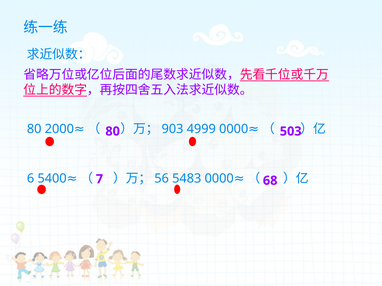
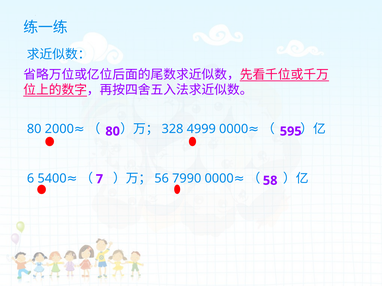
903: 903 -> 328 (172, 129)
503: 503 -> 595 (291, 132)
5483: 5483 -> 7990 (187, 179)
68: 68 -> 58 (270, 181)
